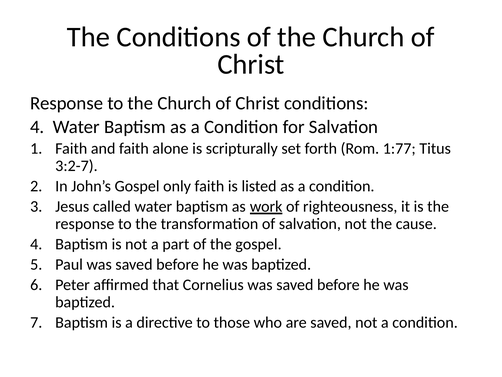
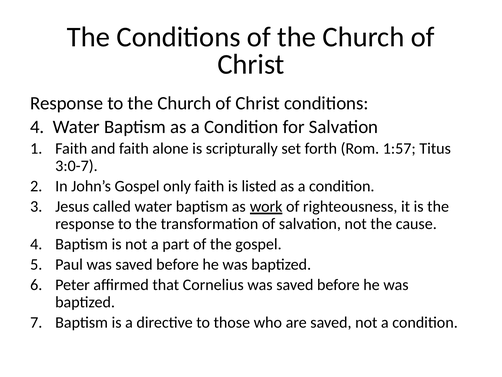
1:77: 1:77 -> 1:57 (399, 148)
3:2-7: 3:2-7 -> 3:0-7 (76, 166)
